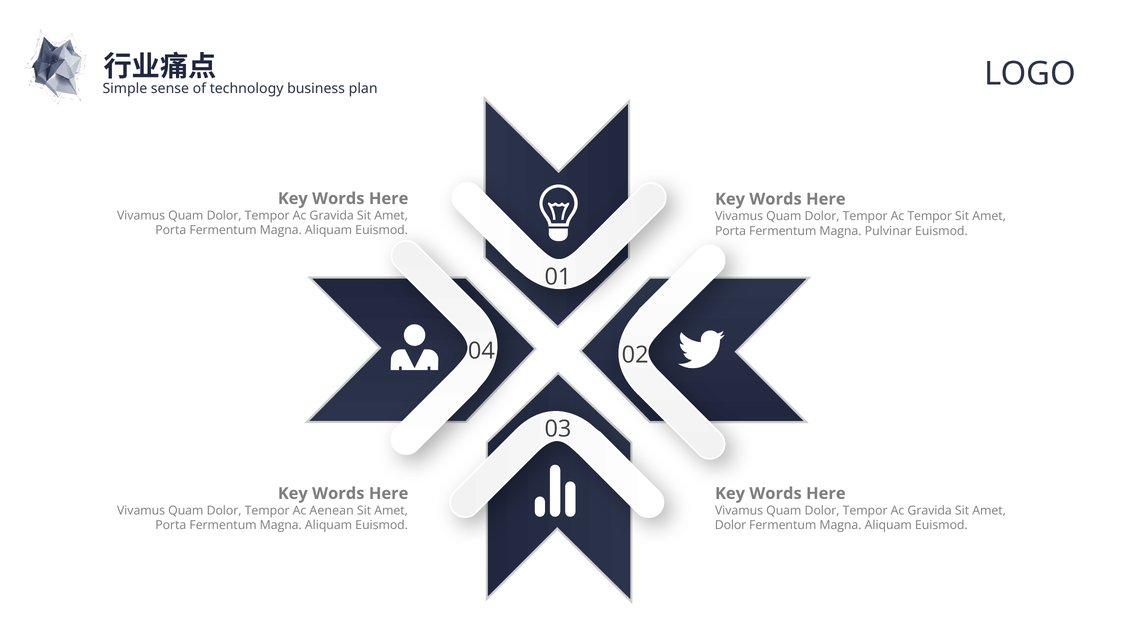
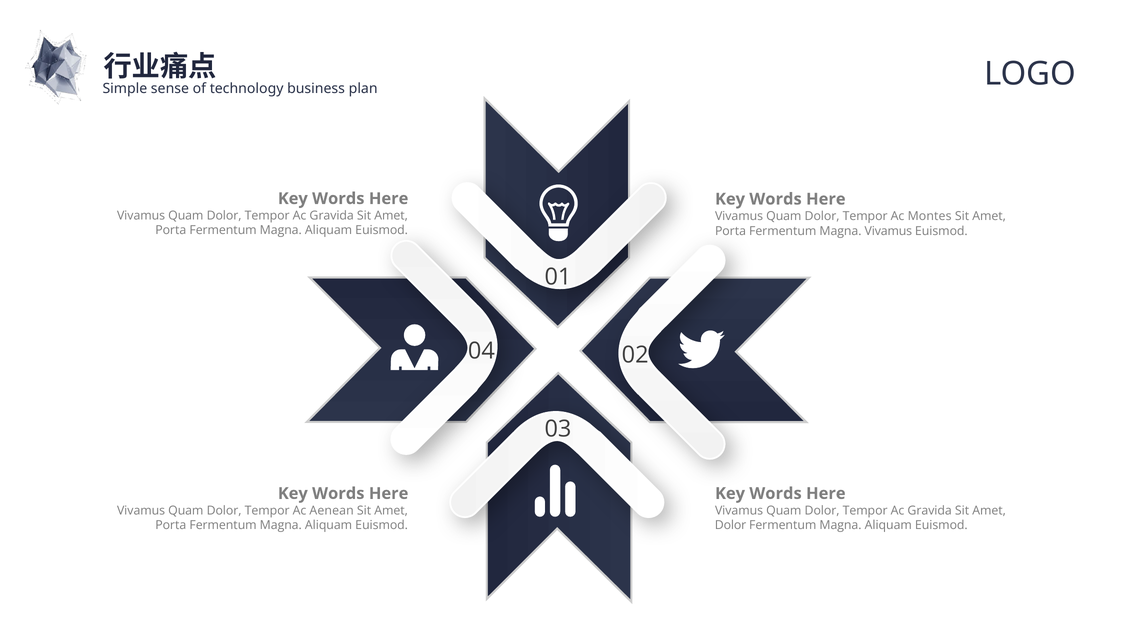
Ac Tempor: Tempor -> Montes (930, 216)
Magna Pulvinar: Pulvinar -> Vivamus (888, 231)
